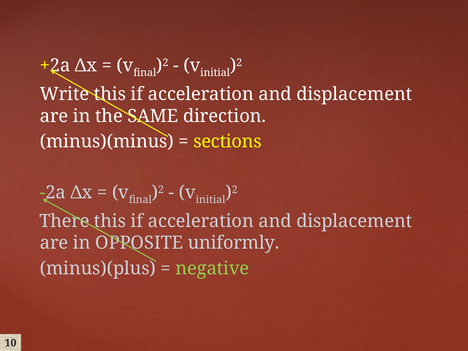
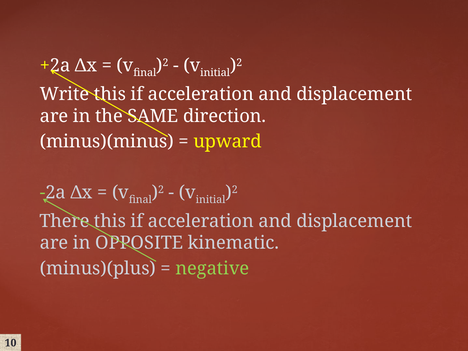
sections: sections -> upward (228, 142)
uniformly: uniformly -> kinematic (233, 243)
